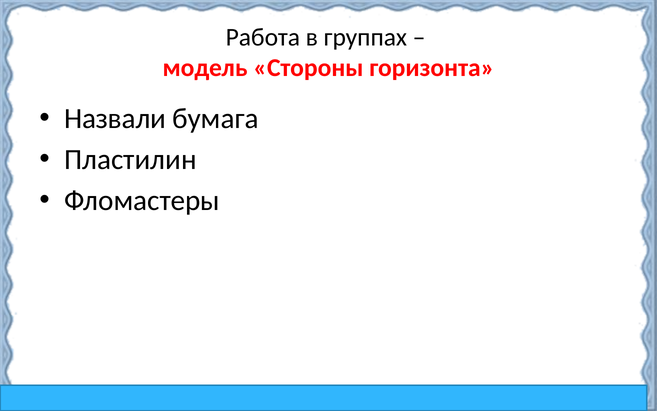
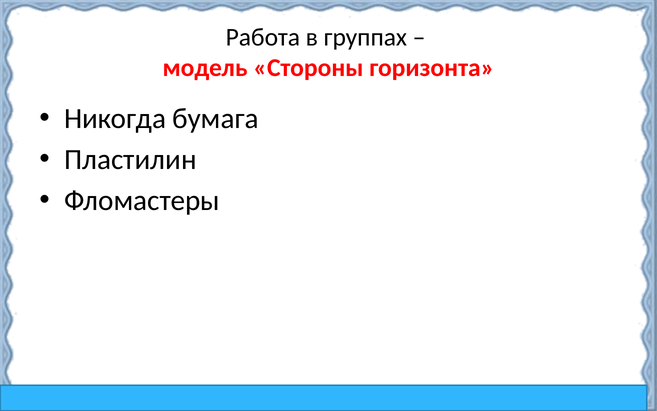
Назвали: Назвали -> Никогда (115, 119)
